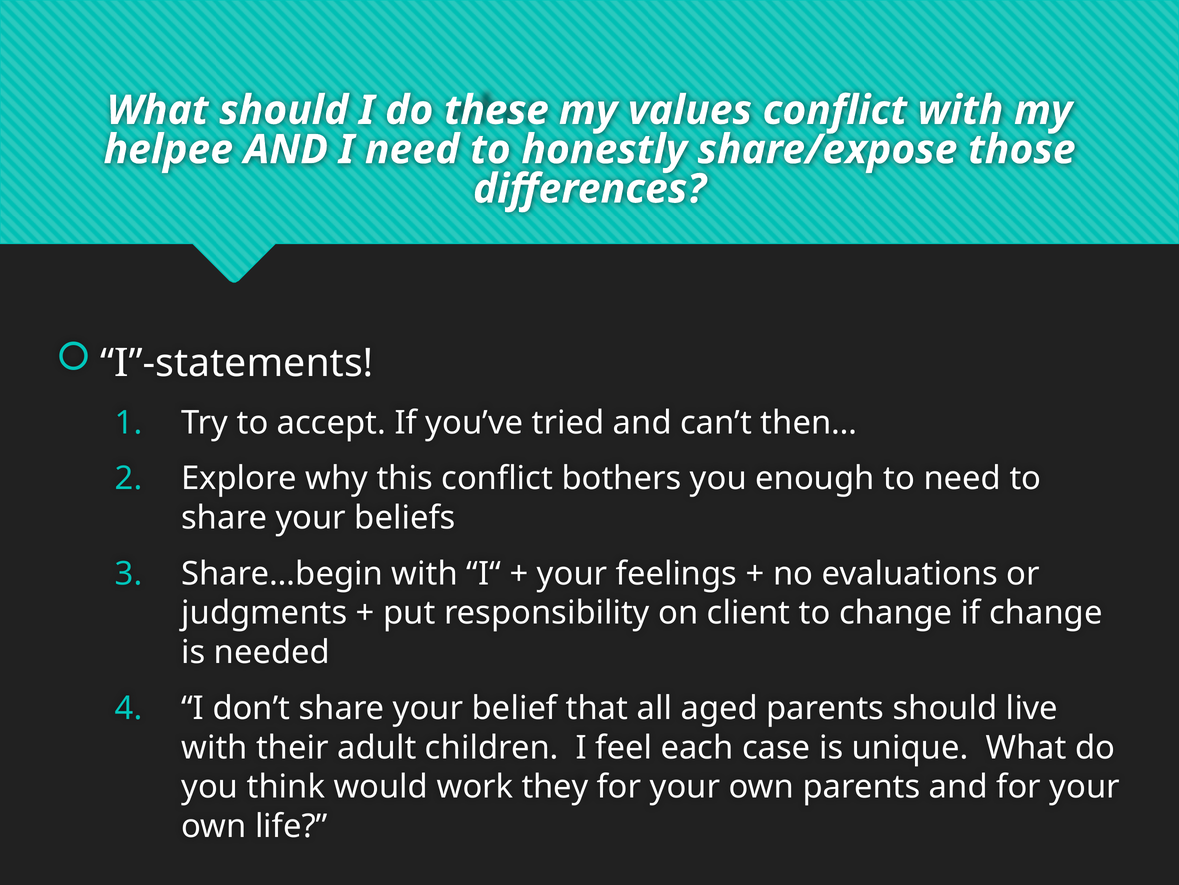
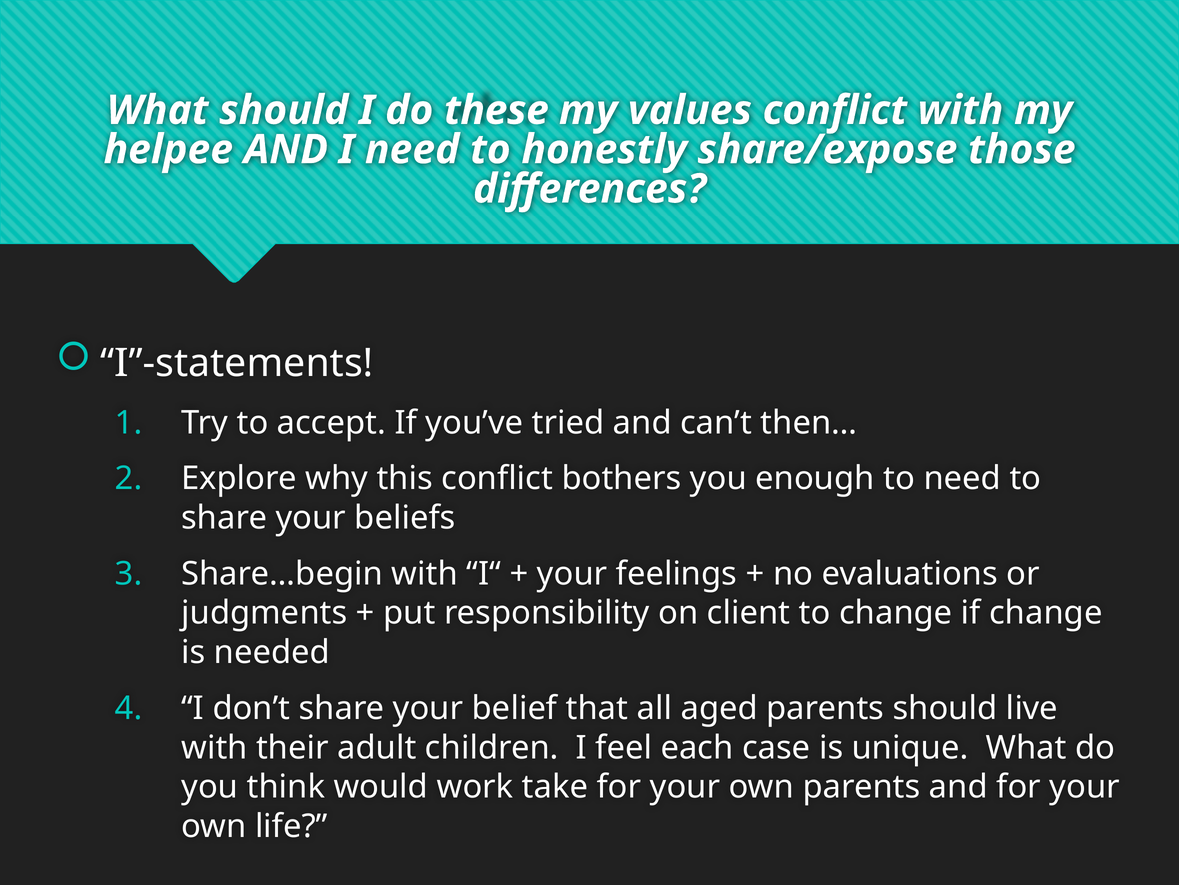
they: they -> take (555, 786)
